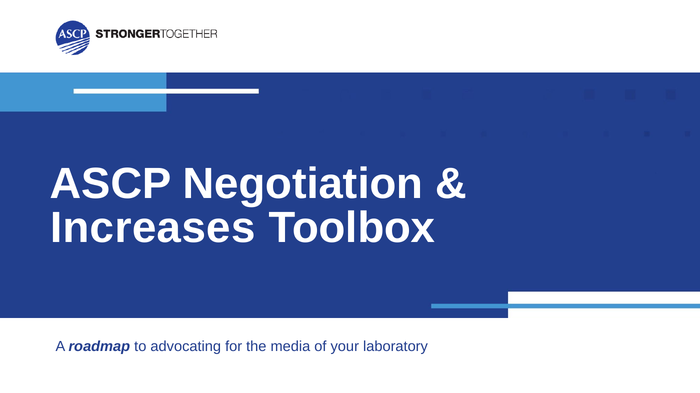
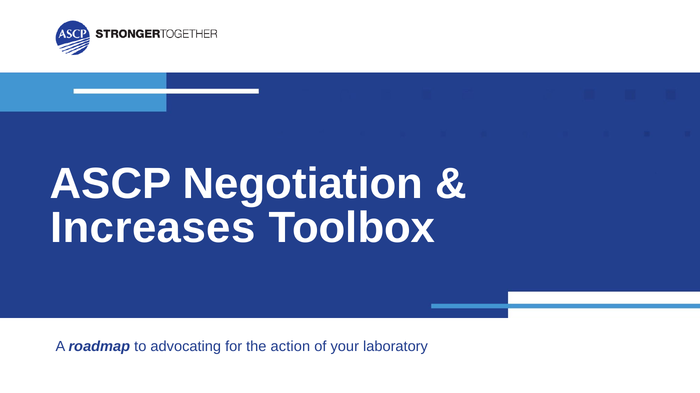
media: media -> action (290, 347)
